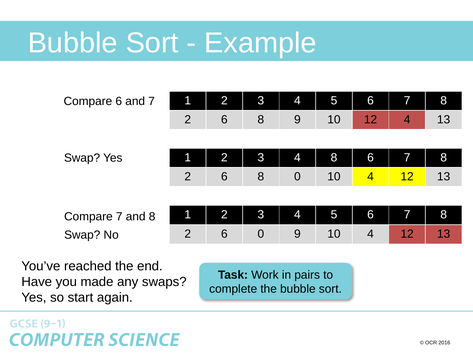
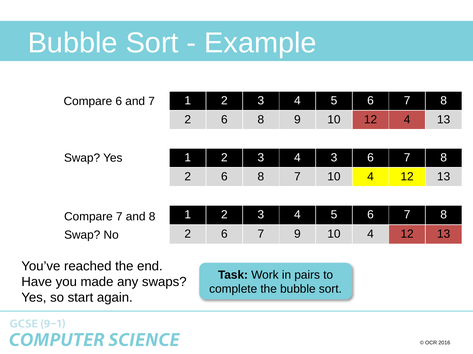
4 8: 8 -> 3 (334, 158)
8 0: 0 -> 7 (297, 177)
2 6 0: 0 -> 7 (261, 234)
